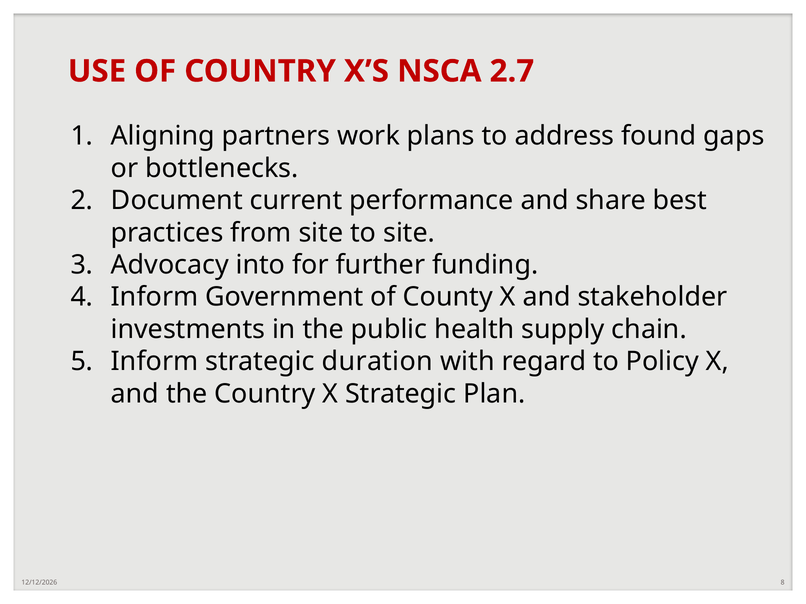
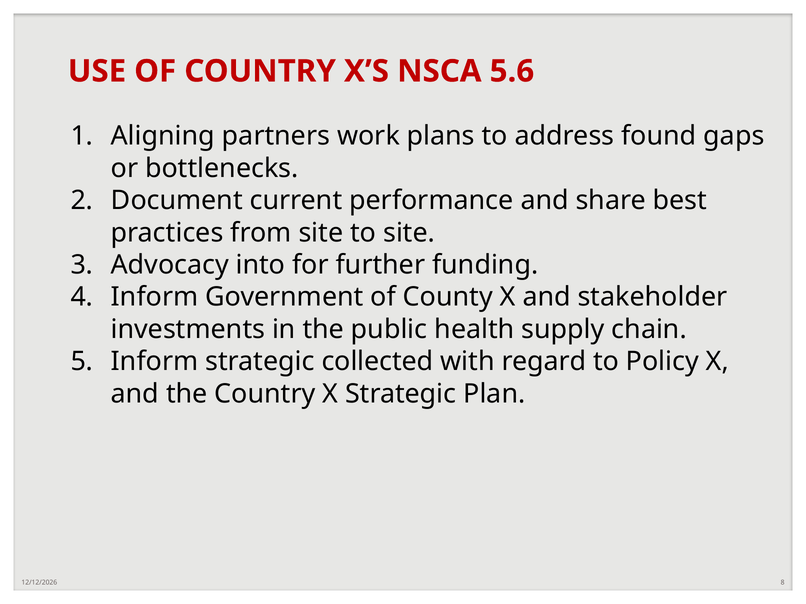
2.7: 2.7 -> 5.6 (512, 71)
duration: duration -> collected (378, 362)
